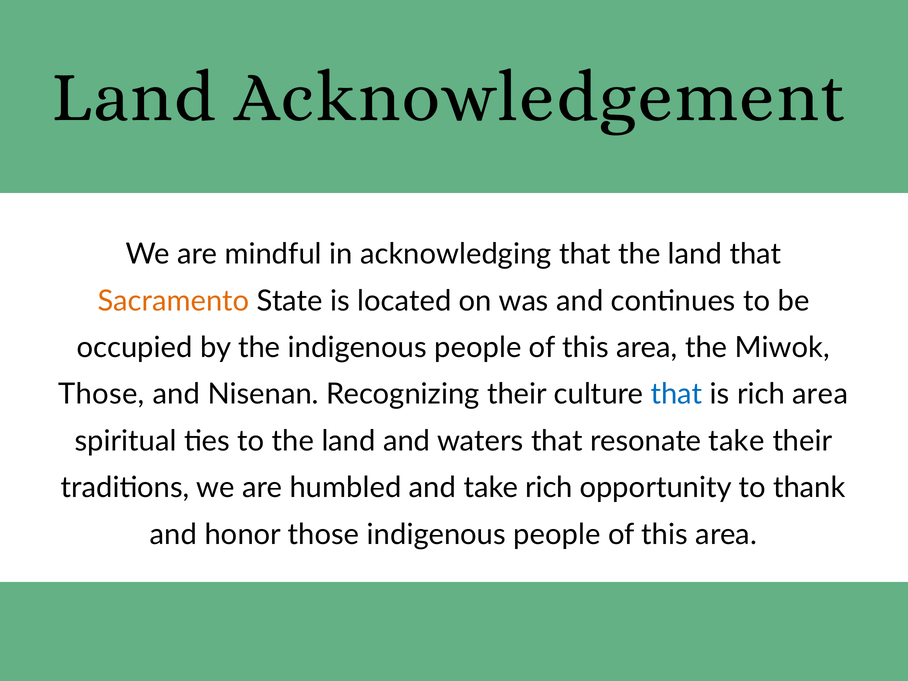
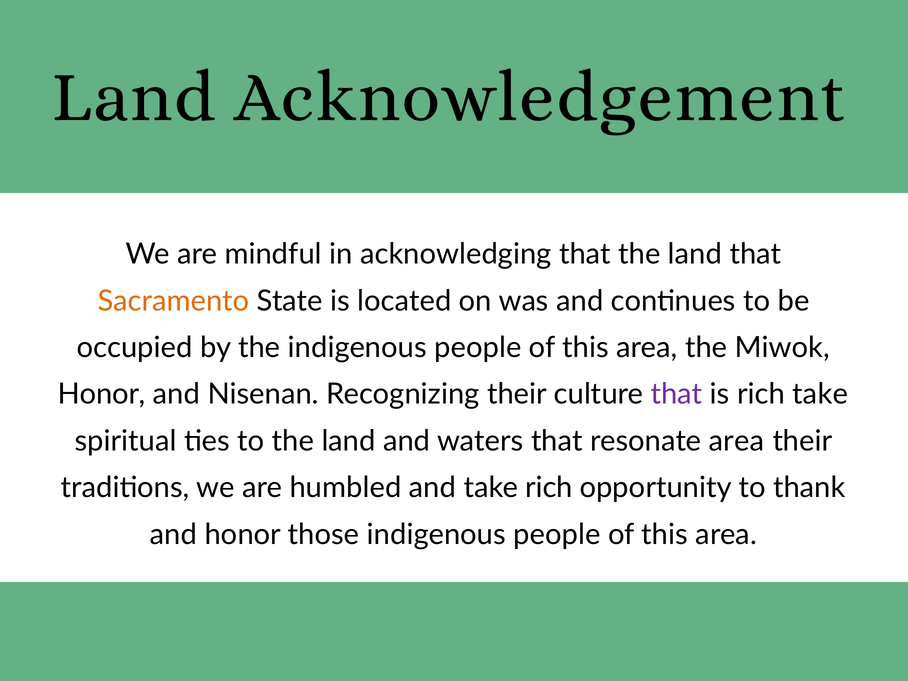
Those: Those -> Honor (102, 394)
that colour: blue -> purple (677, 394)
rich area: area -> take (820, 394)
resonate take: take -> area (736, 441)
